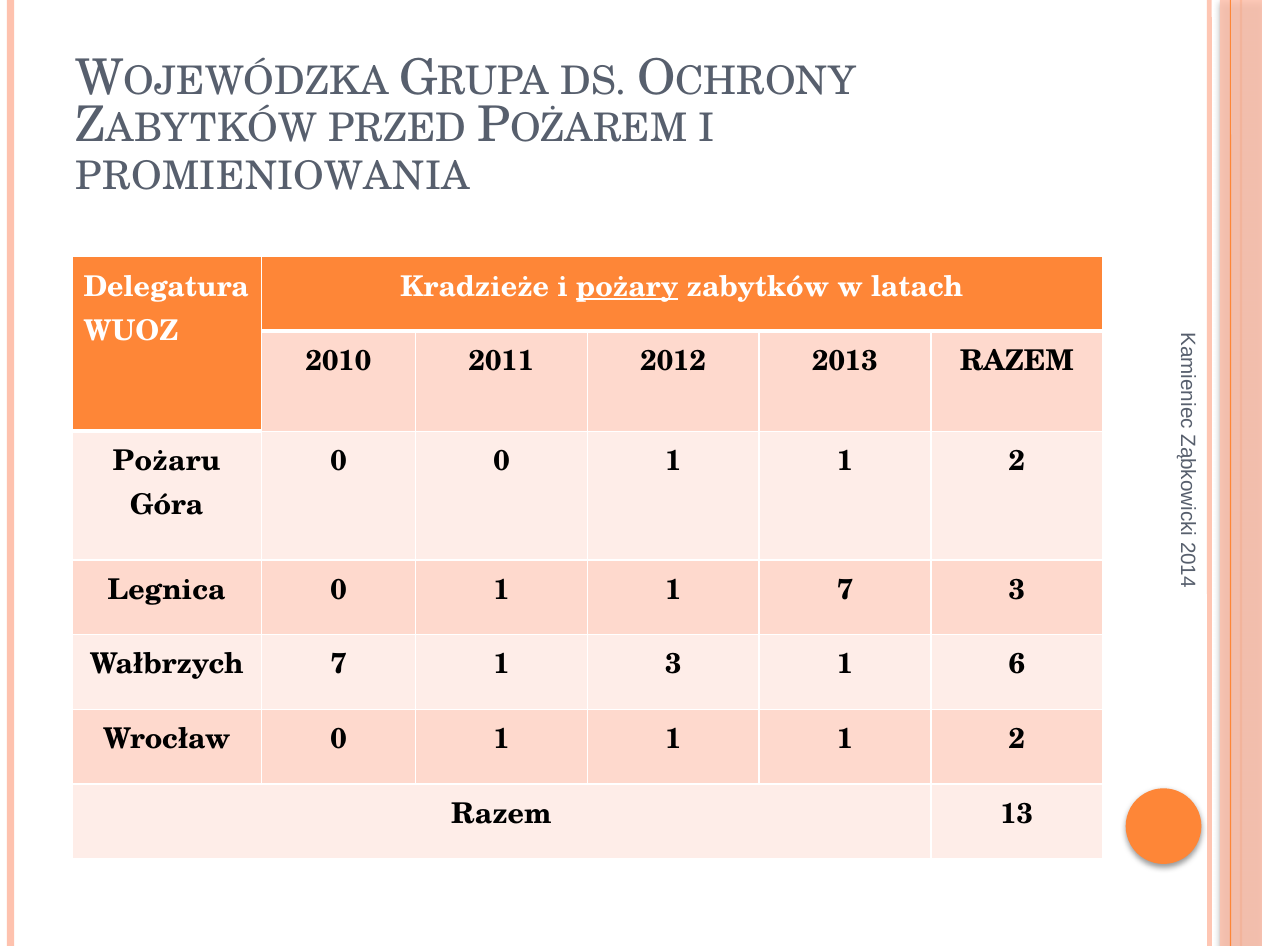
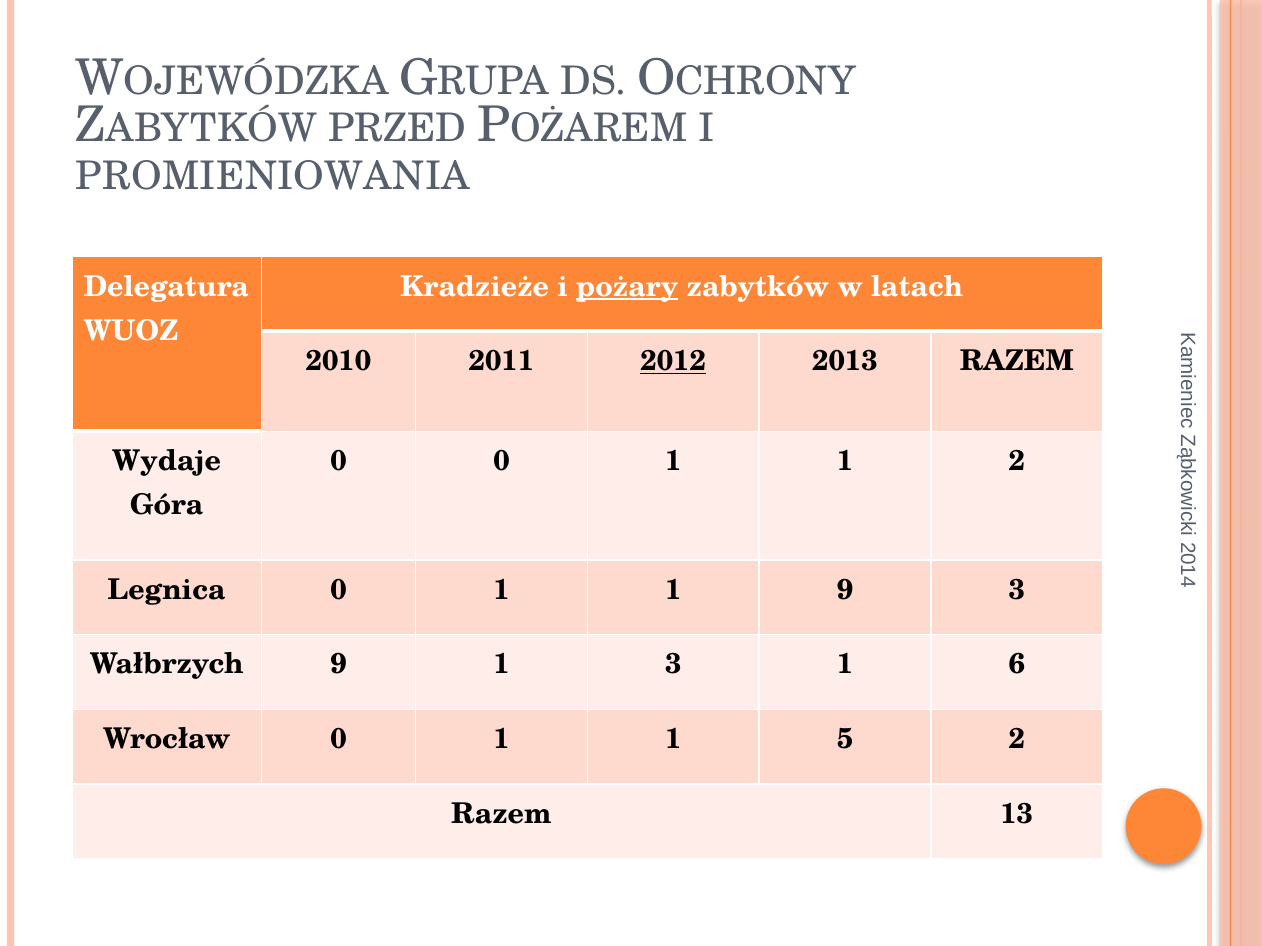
2012 underline: none -> present (673, 361)
Pożaru: Pożaru -> Wydaje (167, 461)
1 7: 7 -> 9 (845, 590)
Wałbrzych 7: 7 -> 9 (339, 665)
1 1 1: 1 -> 5 (845, 739)
